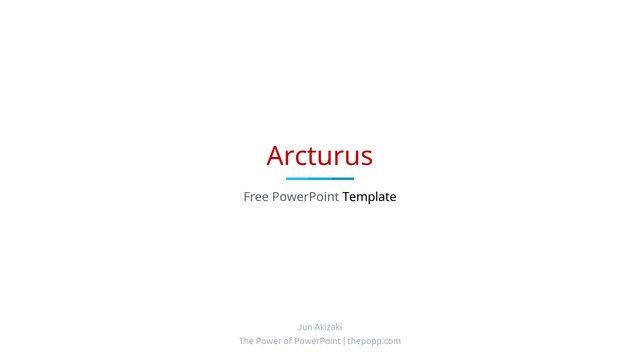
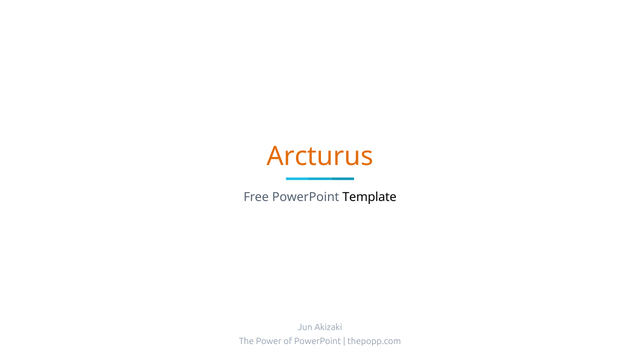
Arcturus colour: red -> orange (320, 156)
